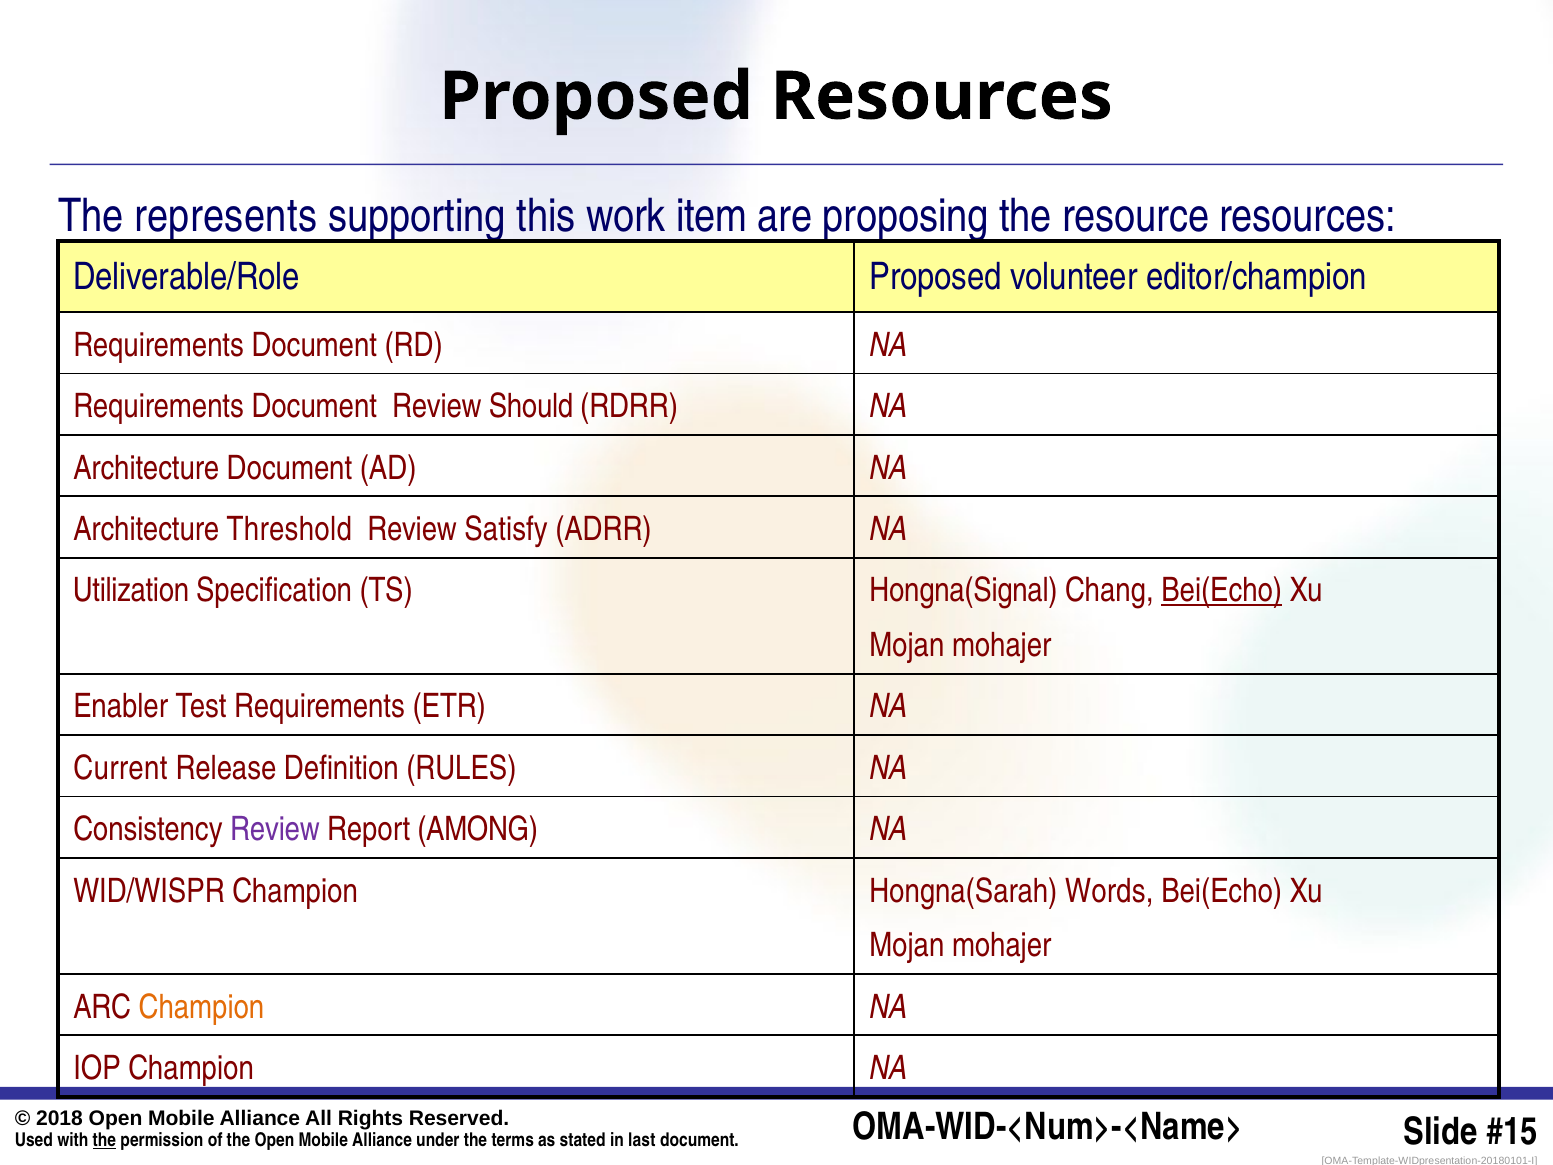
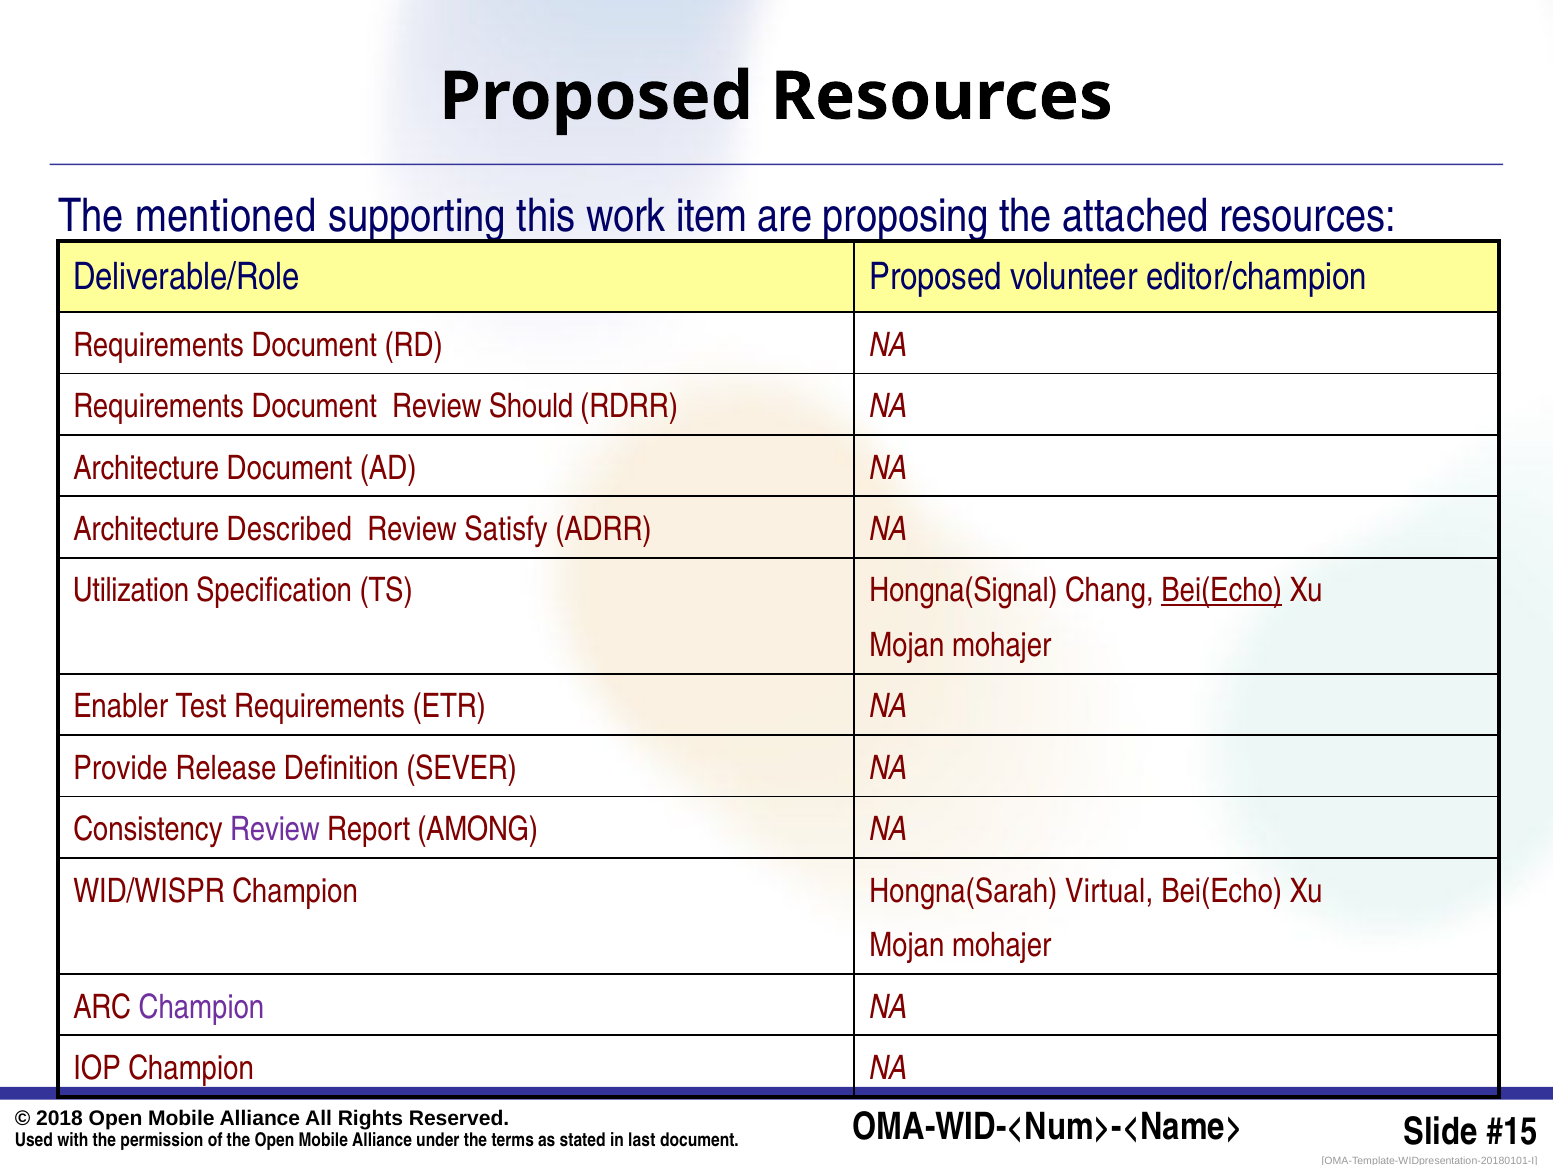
represents: represents -> mentioned (226, 216)
resource: resource -> attached (1136, 216)
Threshold: Threshold -> Described (289, 529)
Current: Current -> Provide (121, 768)
RULES: RULES -> SEVER (462, 768)
Words: Words -> Virtual (1109, 891)
Champion colour: orange -> purple (201, 1007)
the underline: present -> none (104, 1140)
